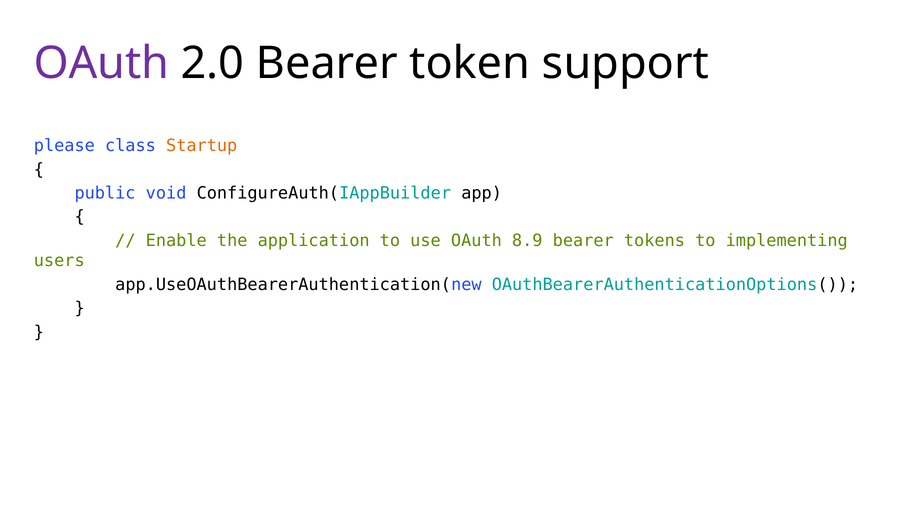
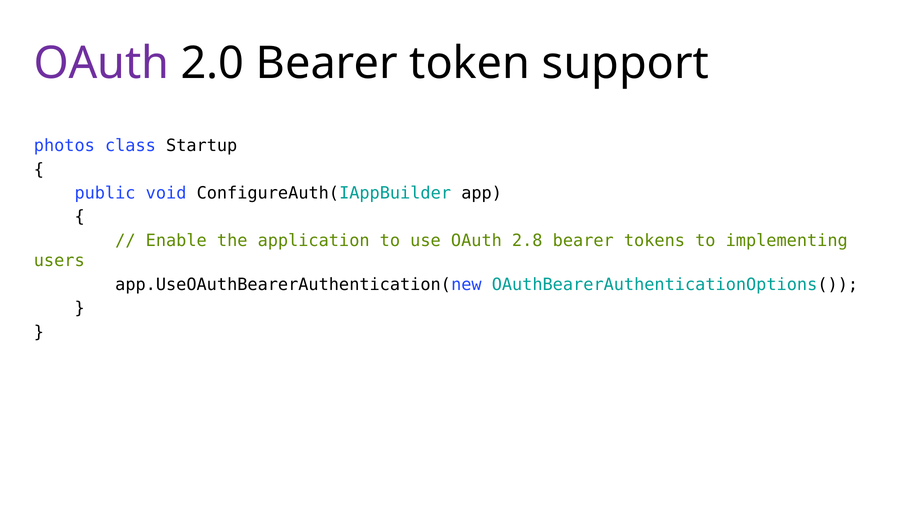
please: please -> photos (64, 146)
Startup colour: orange -> black (202, 146)
8.9: 8.9 -> 2.8 (527, 240)
